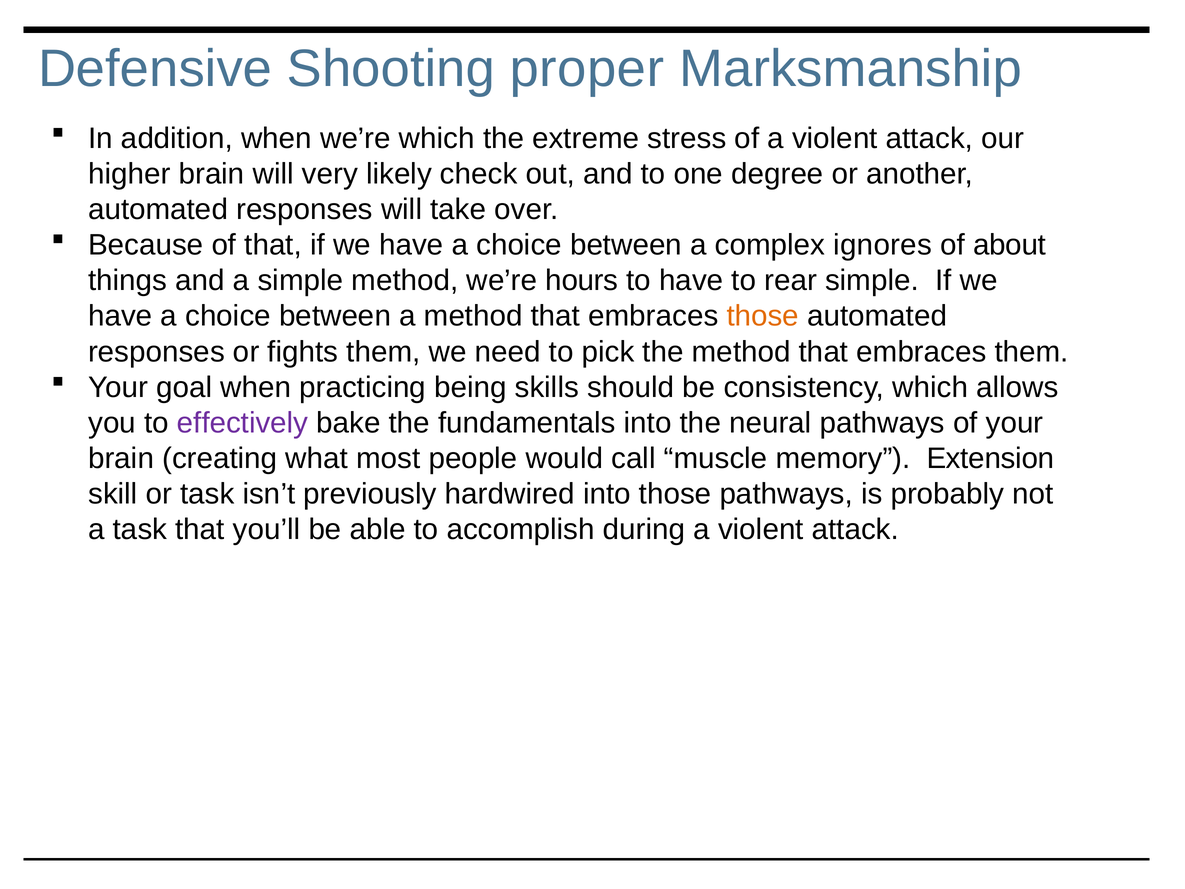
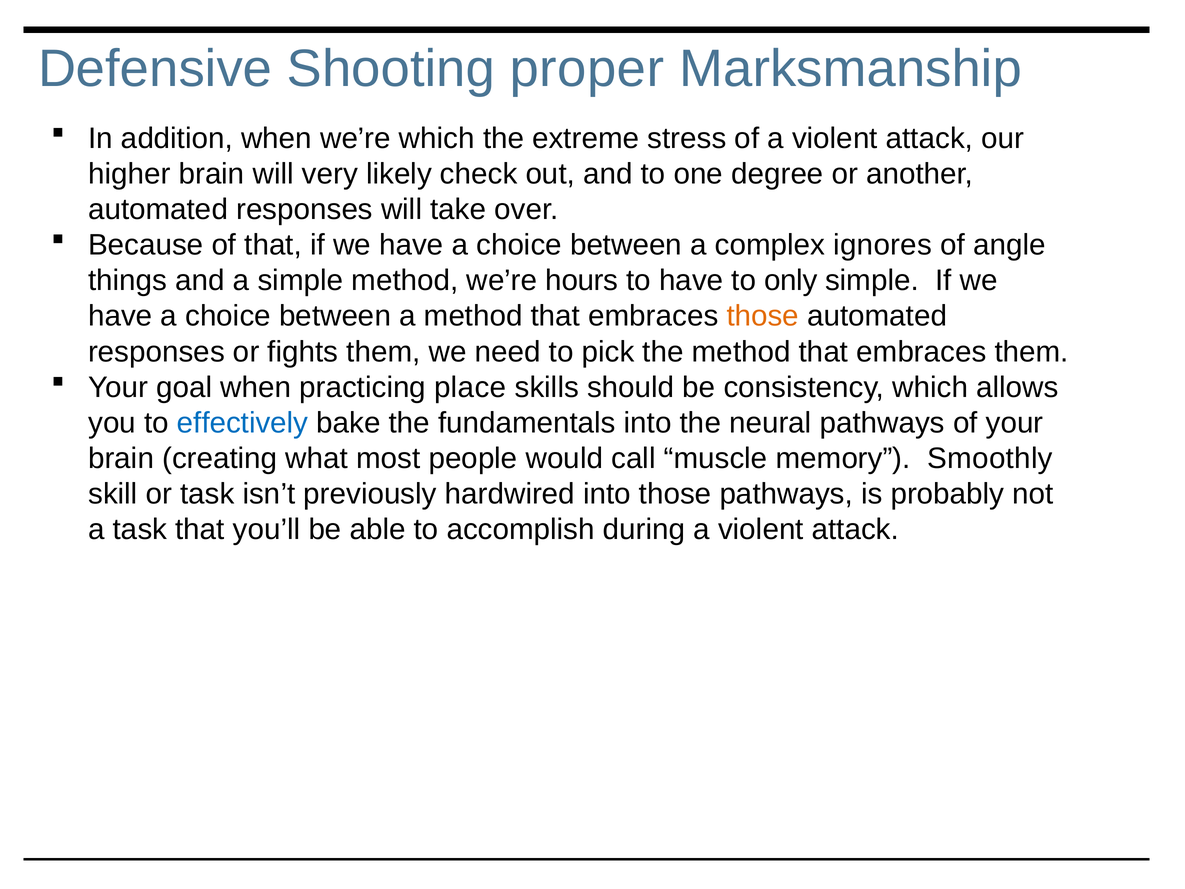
about: about -> angle (1009, 245)
rear: rear -> only (791, 281)
being: being -> place (470, 387)
effectively colour: purple -> blue (243, 423)
Extension: Extension -> Smoothly (990, 458)
